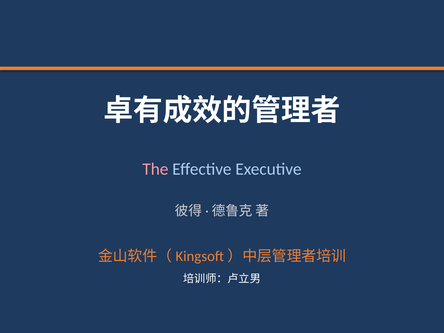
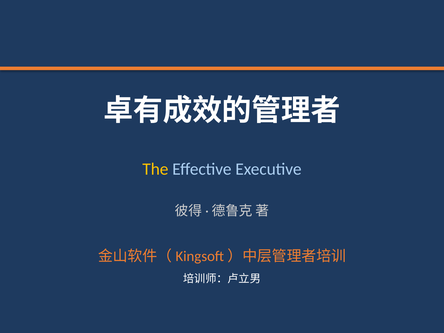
The colour: pink -> yellow (155, 169)
